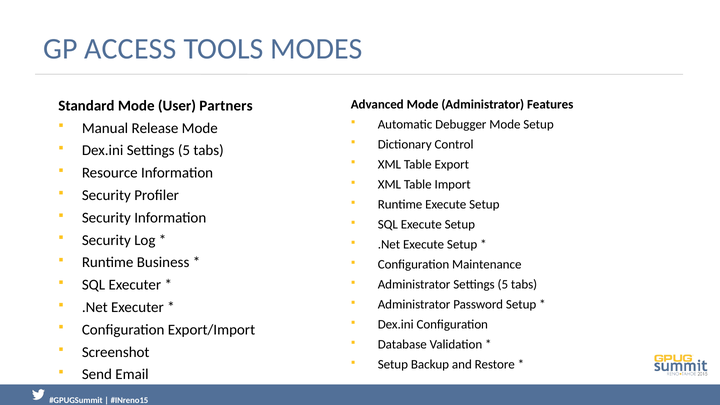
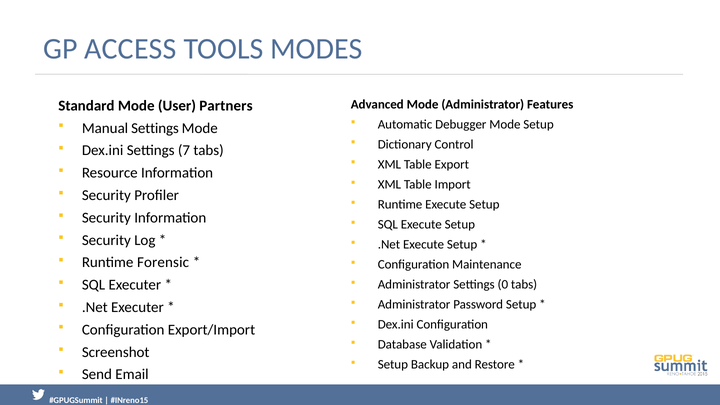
Manual Release: Release -> Settings (155, 128)
Dex.ini Settings 5: 5 -> 7 (184, 151)
Business: Business -> Forensic (163, 263)
Administrator Settings 5: 5 -> 0 (503, 285)
